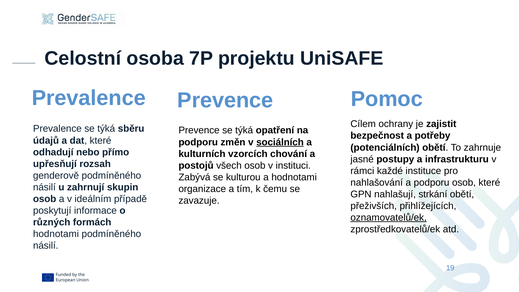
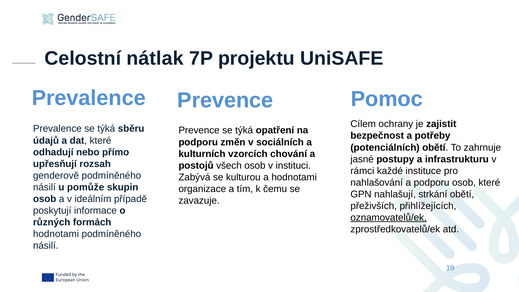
osoba: osoba -> nátlak (155, 58)
sociálních underline: present -> none (280, 142)
zahrnují: zahrnují -> pomůže (86, 187)
